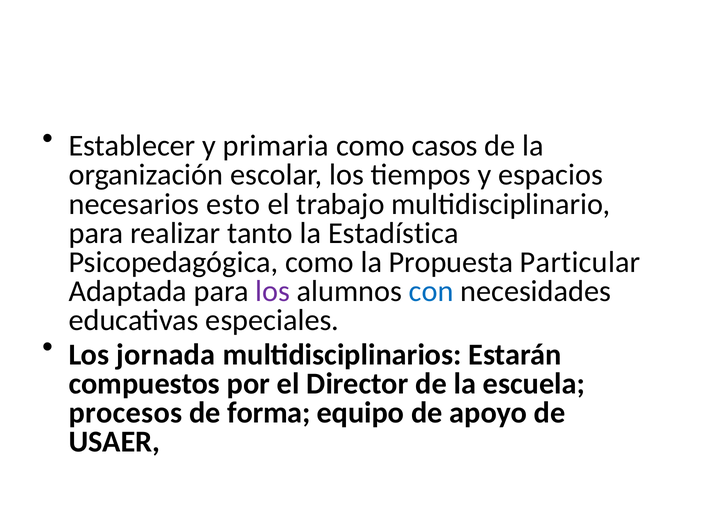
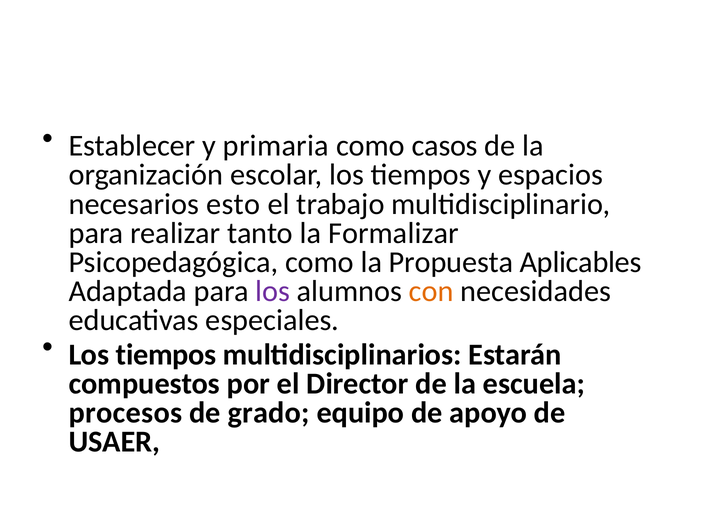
Estadística: Estadística -> Formalizar (393, 233)
Particular: Particular -> Aplicables (581, 262)
con colour: blue -> orange (431, 291)
jornada: jornada -> tiempos (166, 355)
forma: forma -> grado (269, 413)
